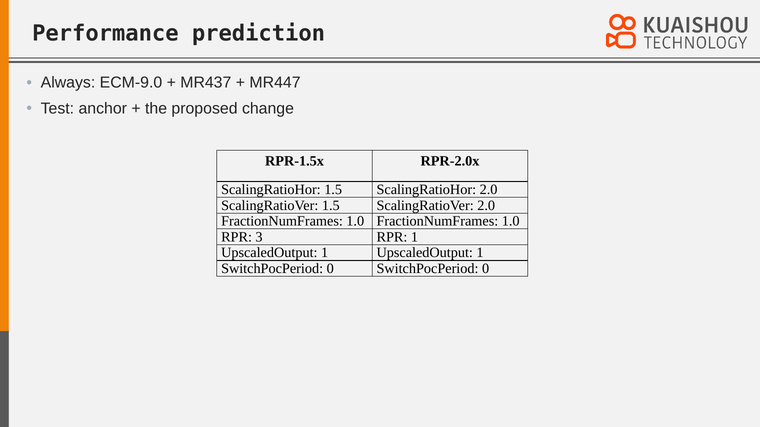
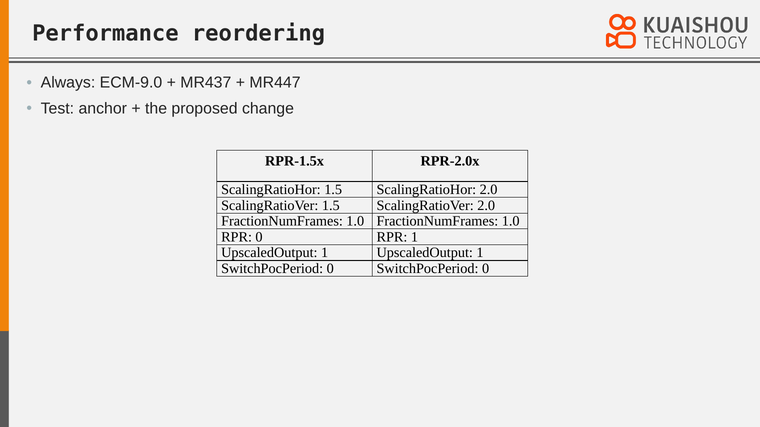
prediction: prediction -> reordering (259, 34)
RPR 3: 3 -> 0 (259, 237)
